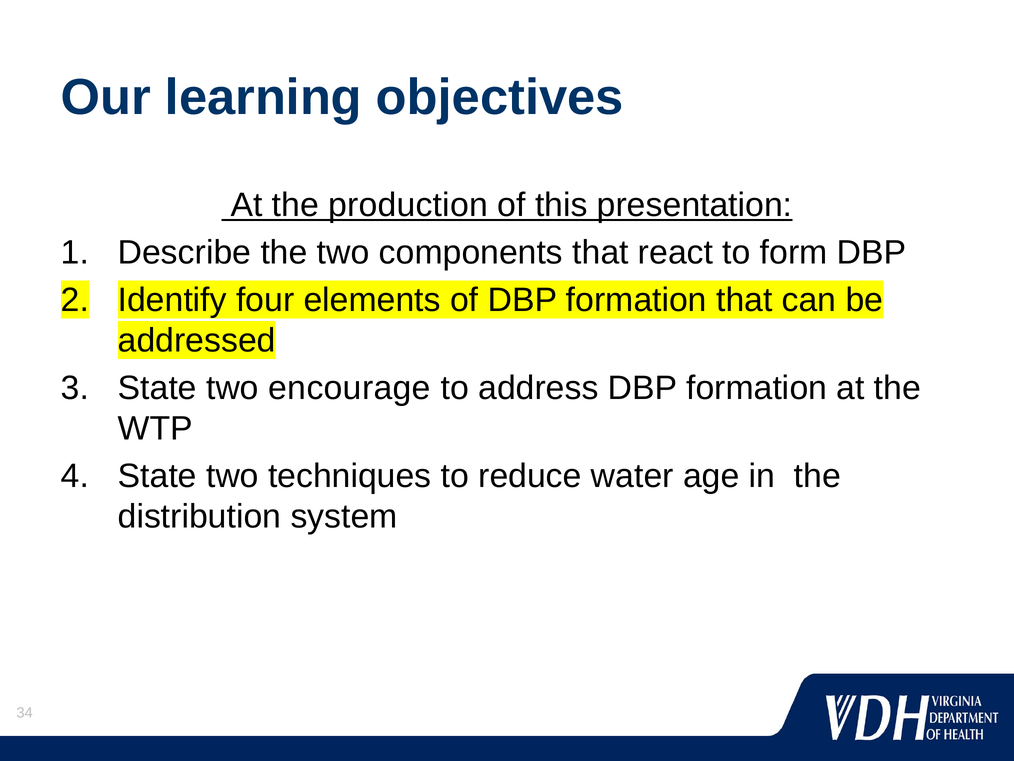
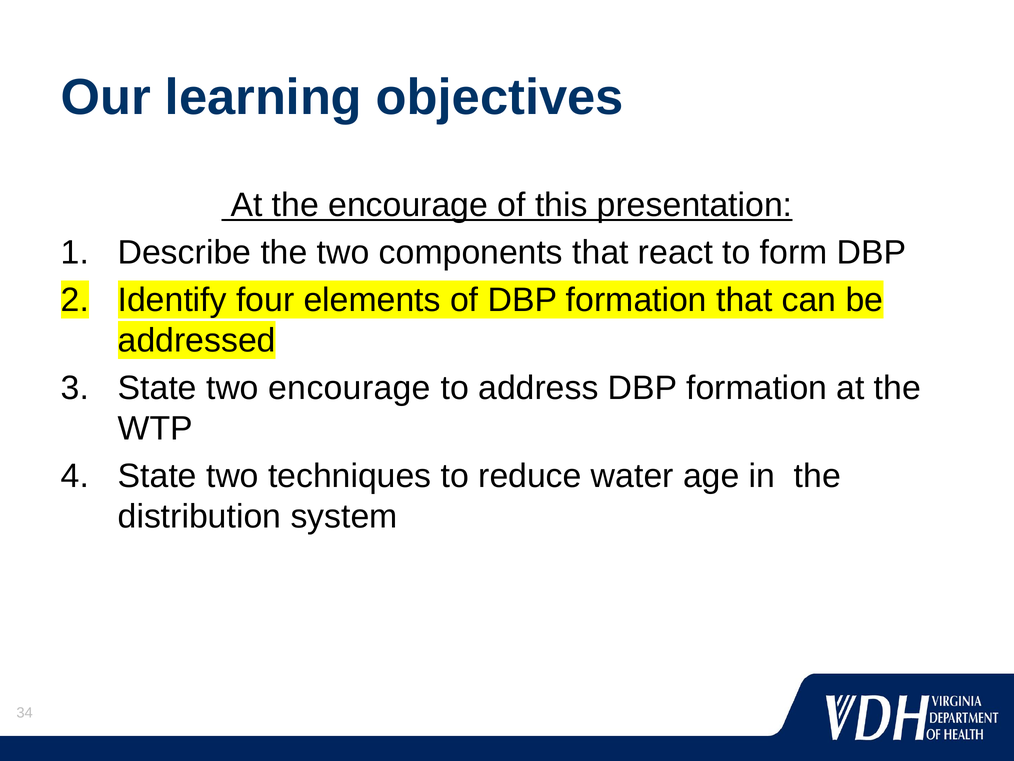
the production: production -> encourage (408, 205)
